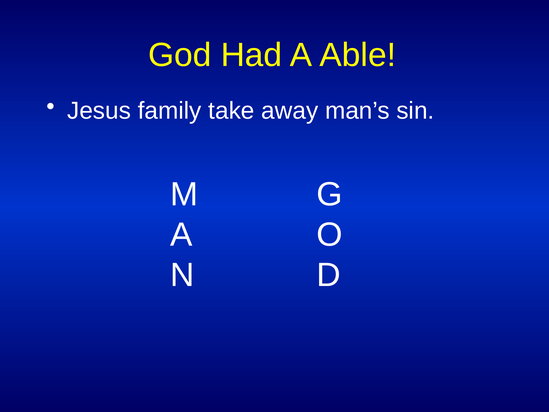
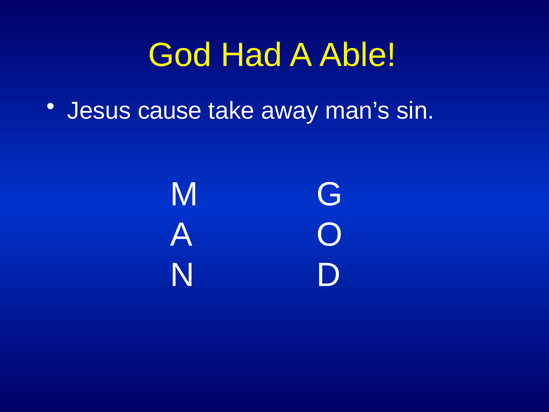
family: family -> cause (170, 111)
